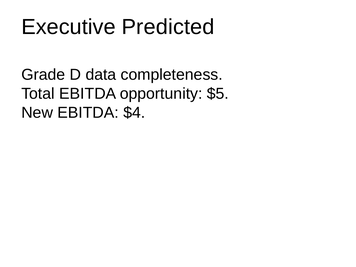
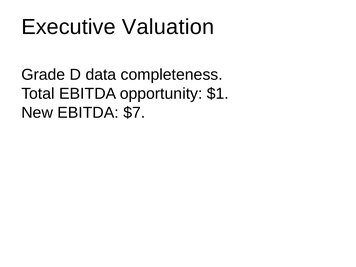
Predicted: Predicted -> Valuation (168, 27)
$5: $5 -> $1 (218, 94)
$4: $4 -> $7 (134, 113)
